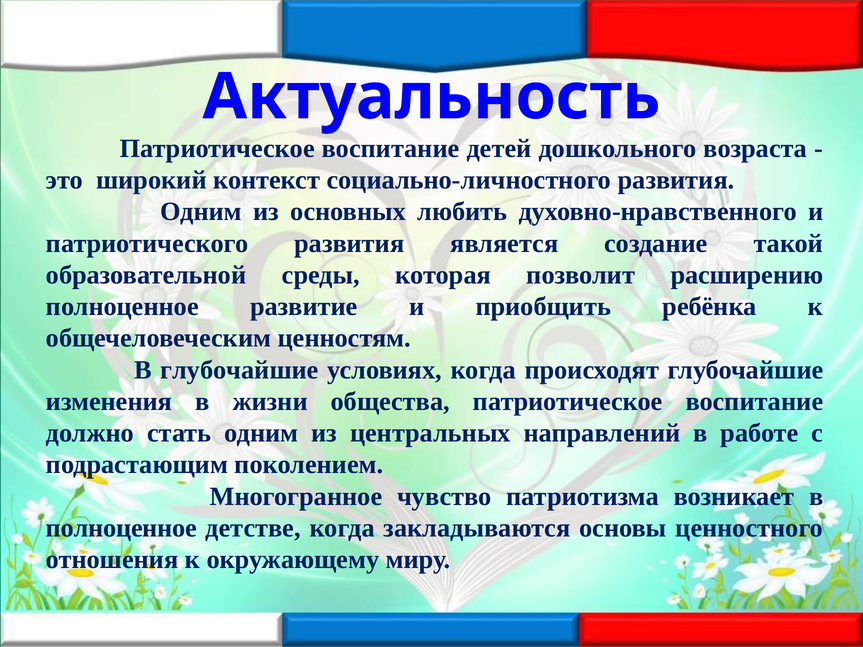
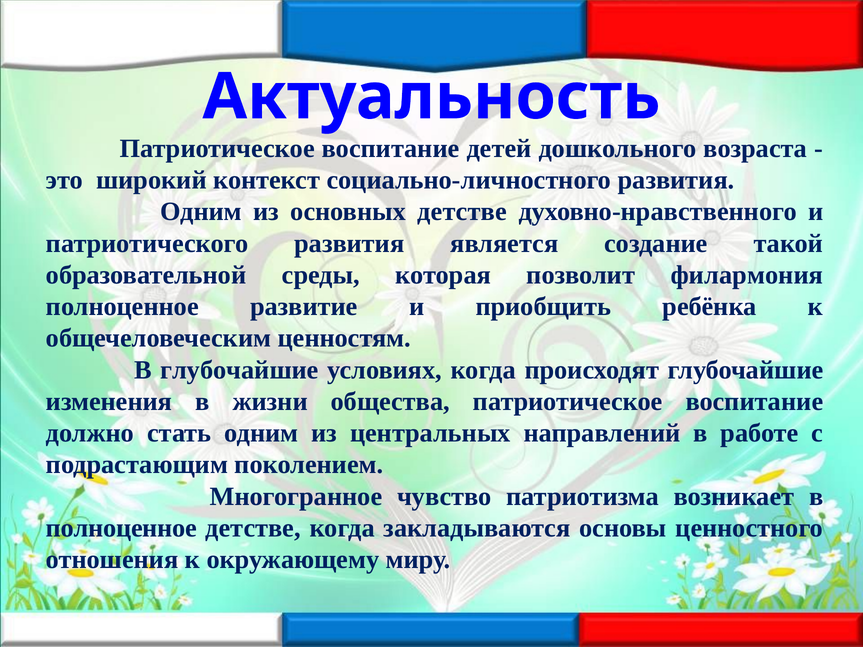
основных любить: любить -> детстве (462, 212)
расширению: расширению -> филармония (747, 275)
